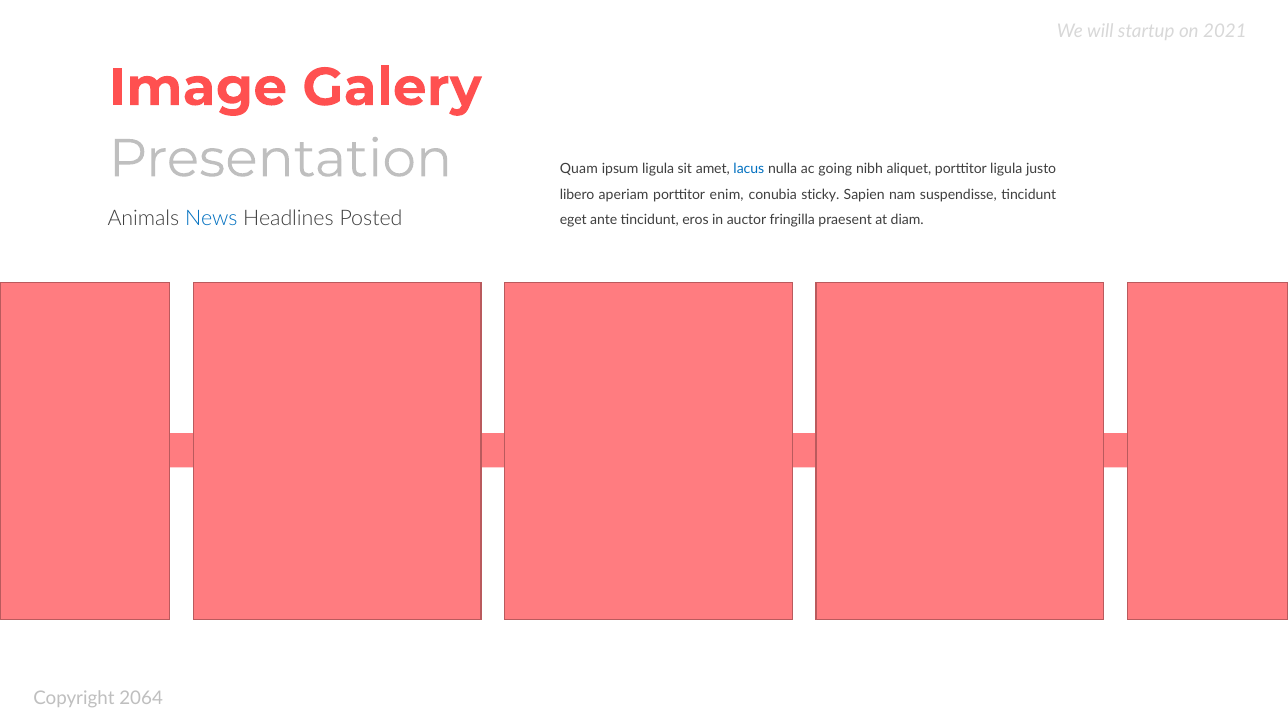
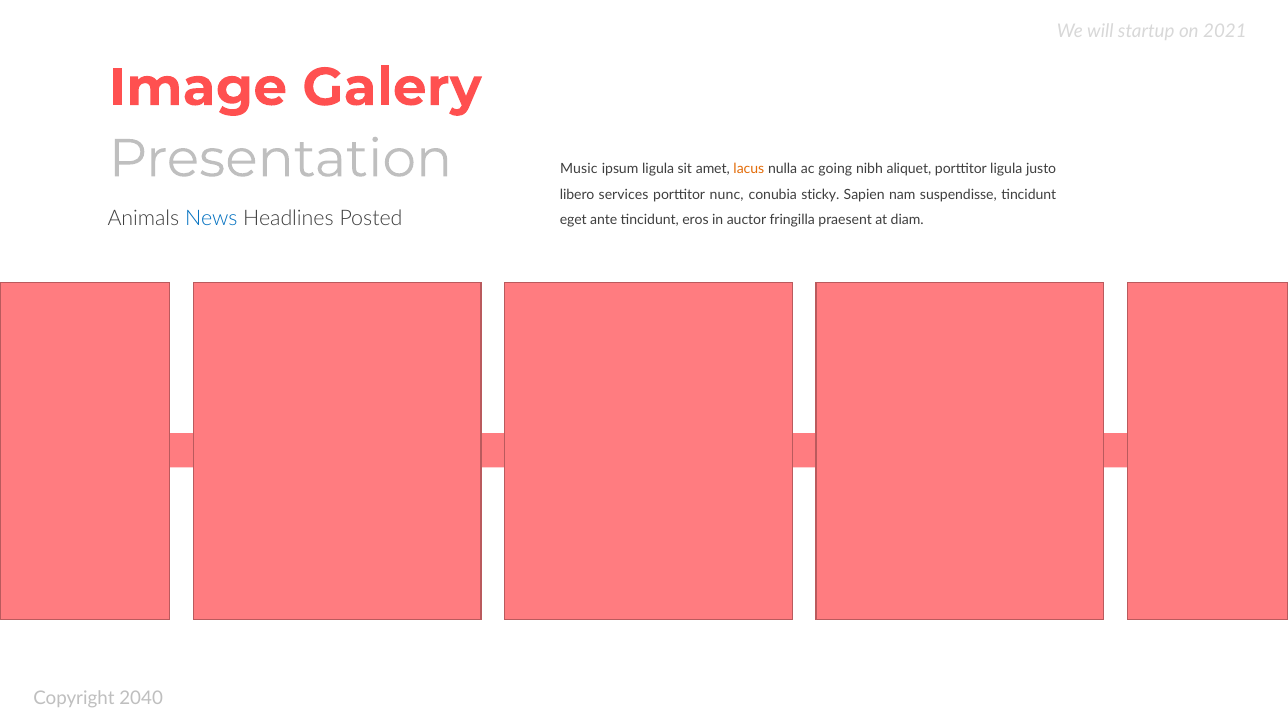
Quam: Quam -> Music (579, 169)
lacus colour: blue -> orange (749, 169)
aperiam: aperiam -> services (624, 195)
enim: enim -> nunc (727, 195)
2064: 2064 -> 2040 (141, 699)
